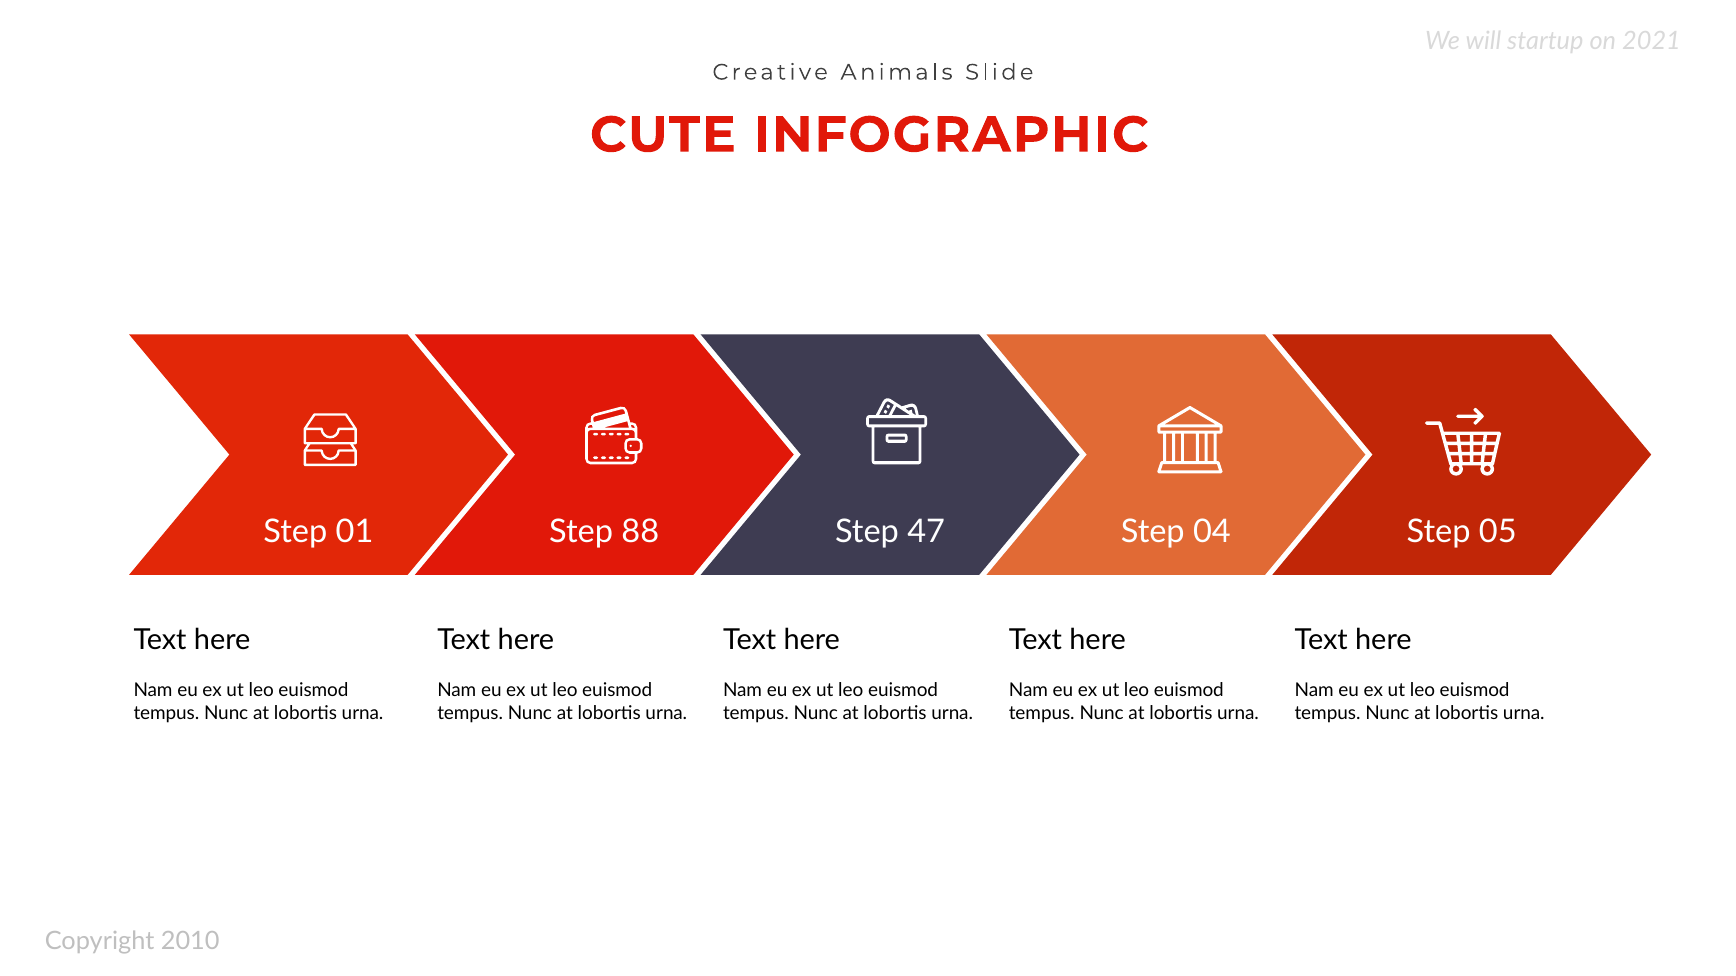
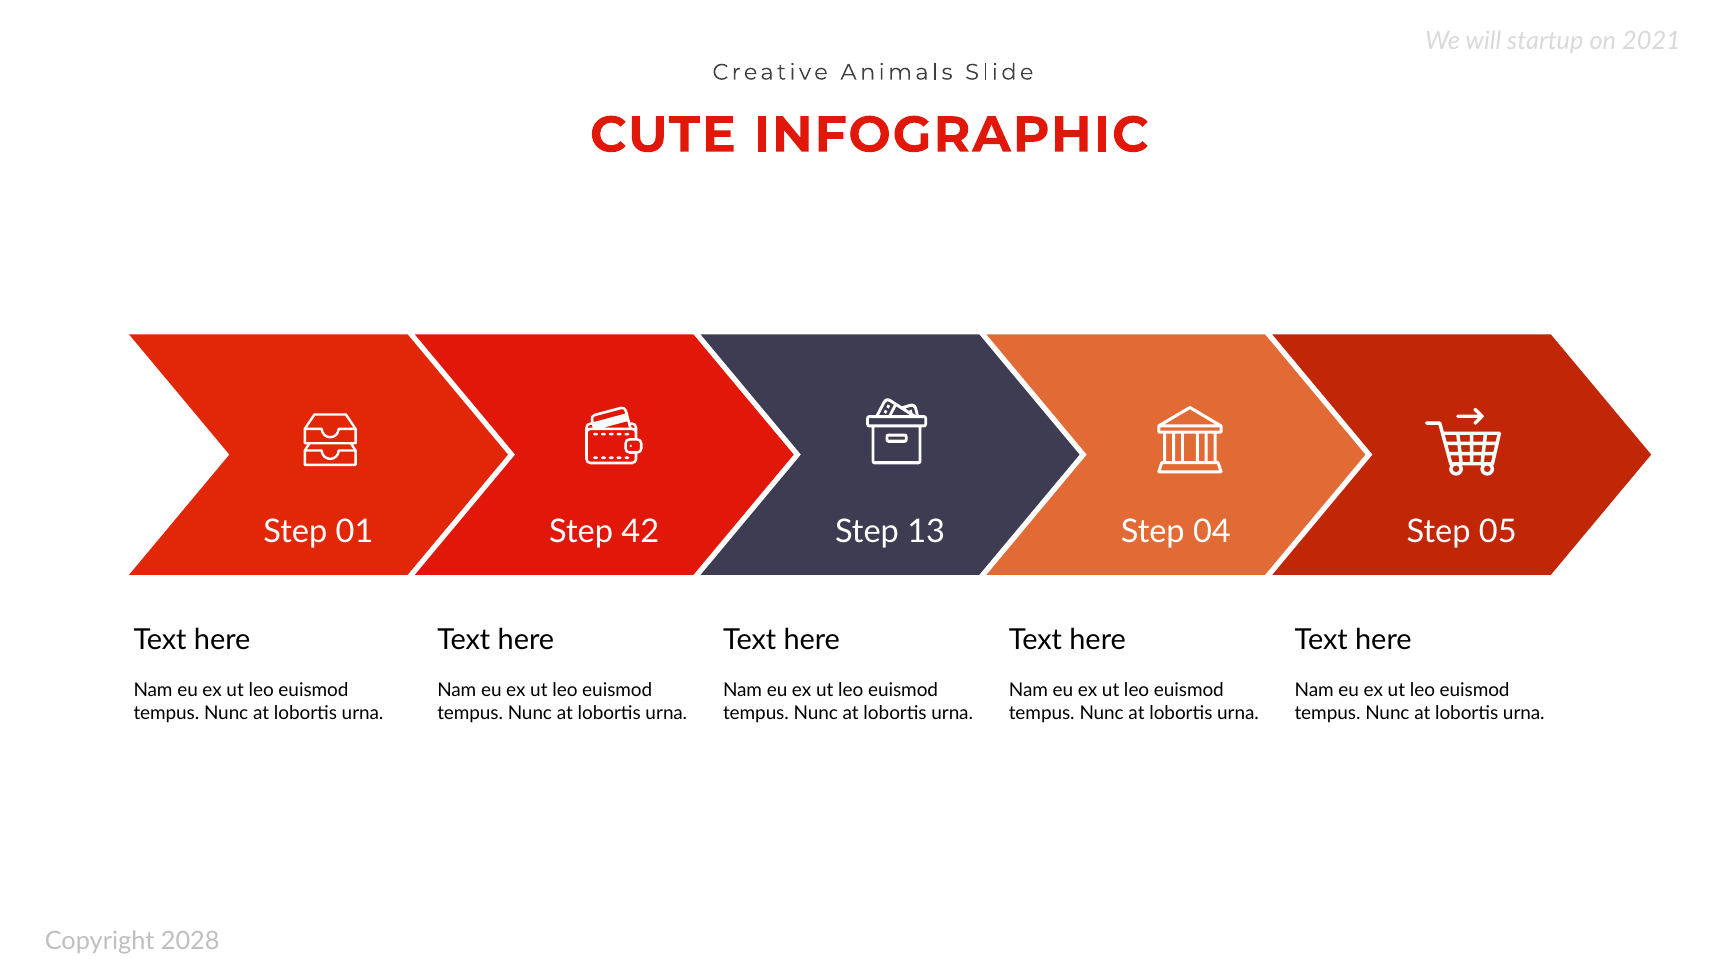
88: 88 -> 42 (640, 532)
47: 47 -> 13 (926, 532)
2010: 2010 -> 2028 (190, 942)
